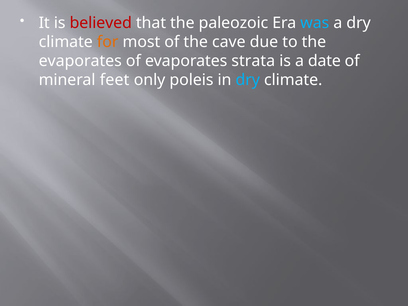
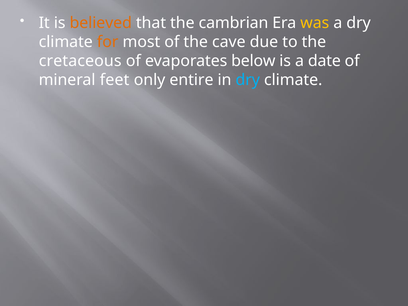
believed colour: red -> orange (101, 23)
paleozoic: paleozoic -> cambrian (233, 23)
was colour: light blue -> yellow (315, 23)
evaporates: evaporates -> cretaceous (80, 61)
strata: strata -> below (253, 61)
poleis: poleis -> entire (191, 80)
